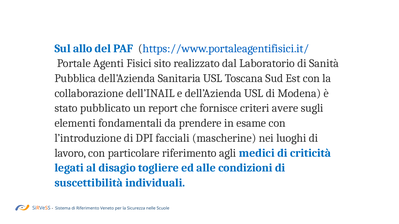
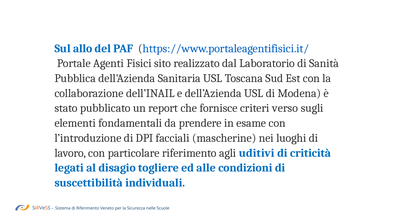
avere: avere -> verso (285, 108)
medici: medici -> uditivi (257, 153)
